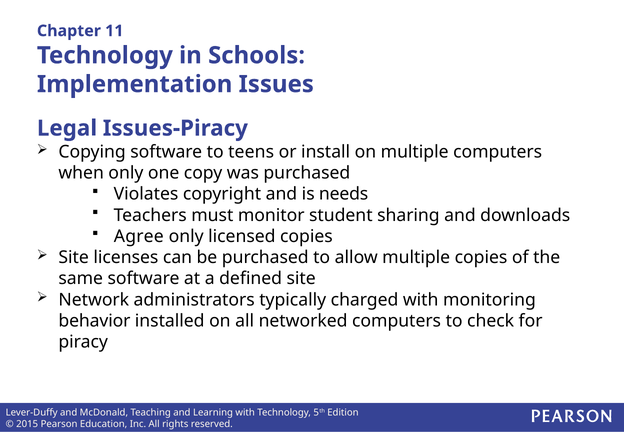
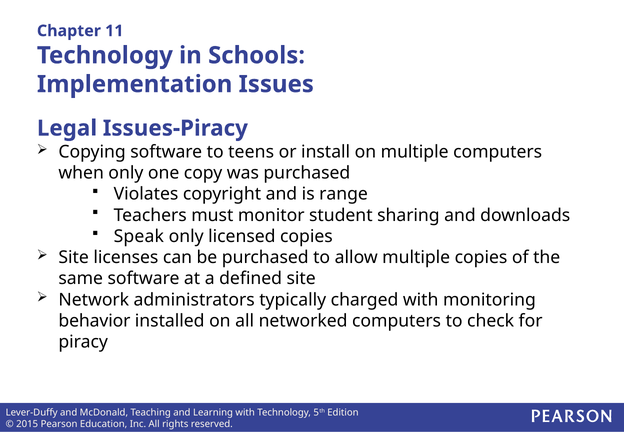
needs: needs -> range (344, 194)
Agree: Agree -> Speak (139, 236)
